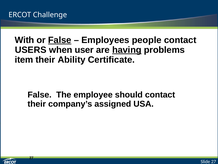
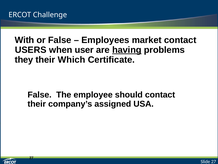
False underline: present -> none (60, 40)
people: people -> market (147, 40)
item: item -> they (24, 60)
Ability: Ability -> Which (72, 60)
